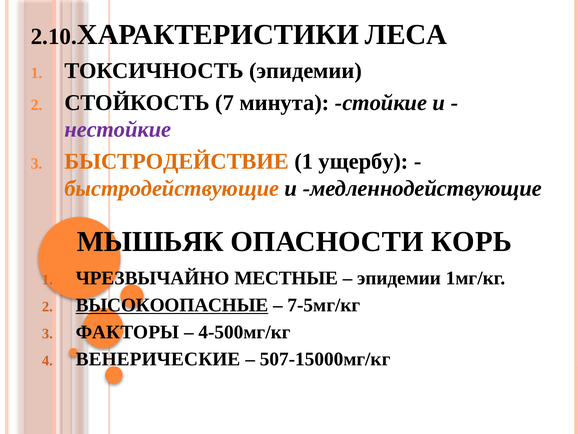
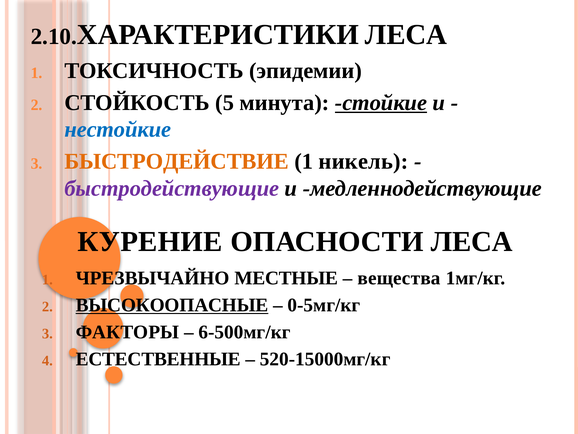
7: 7 -> 5 (225, 102)
стойкие underline: none -> present (381, 102)
нестойкие colour: purple -> blue (118, 129)
ущербу: ущербу -> никель (363, 161)
быстродействующие colour: orange -> purple (172, 188)
МЫШЬЯК: МЫШЬЯК -> КУРЕНИЕ (150, 241)
ОПАСНОСТИ КОРЬ: КОРЬ -> ЛЕСА (472, 241)
эпидемии: эпидемии -> вещества (399, 278)
7-5мг/кг: 7-5мг/кг -> 0-5мг/кг (324, 305)
4-500мг/кг: 4-500мг/кг -> 6-500мг/кг (245, 332)
ВЕНЕРИЧЕСКИЕ: ВЕНЕРИЧЕСКИЕ -> ЕСТЕСТВЕННЫЕ (158, 359)
507-15000мг/кг: 507-15000мг/кг -> 520-15000мг/кг (325, 359)
